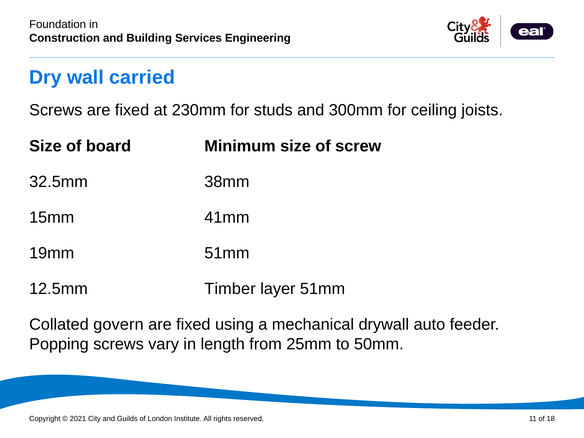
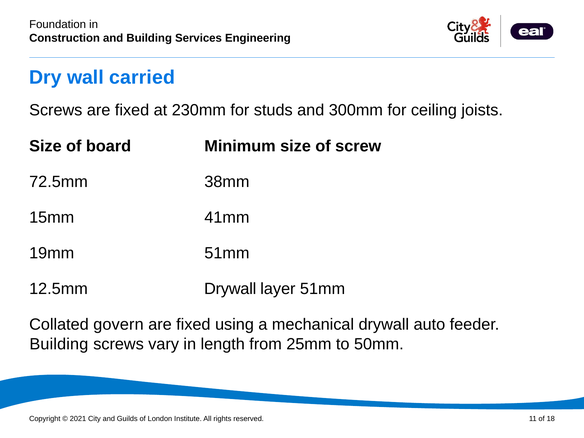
32.5mm: 32.5mm -> 72.5mm (59, 182)
12.5mm Timber: Timber -> Drywall (230, 289)
Popping: Popping -> Building (59, 344)
